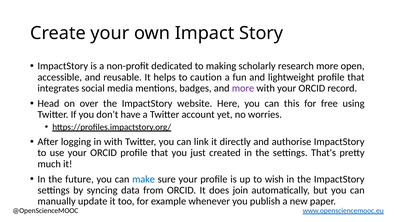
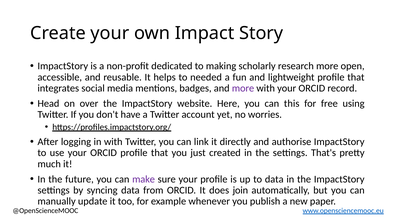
caution: caution -> needed (206, 77)
make colour: blue -> purple (144, 179)
to wish: wish -> data (274, 179)
